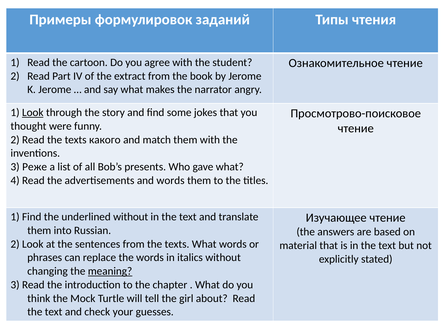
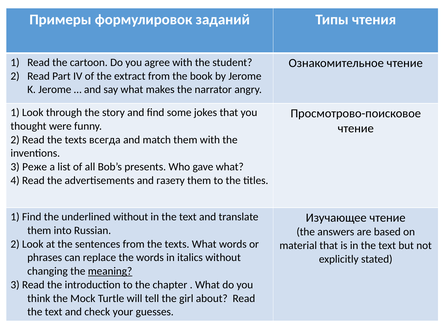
Look underline: present -> none (33, 112)
какого: какого -> всегда (105, 140)
and words: words -> газету (171, 180)
